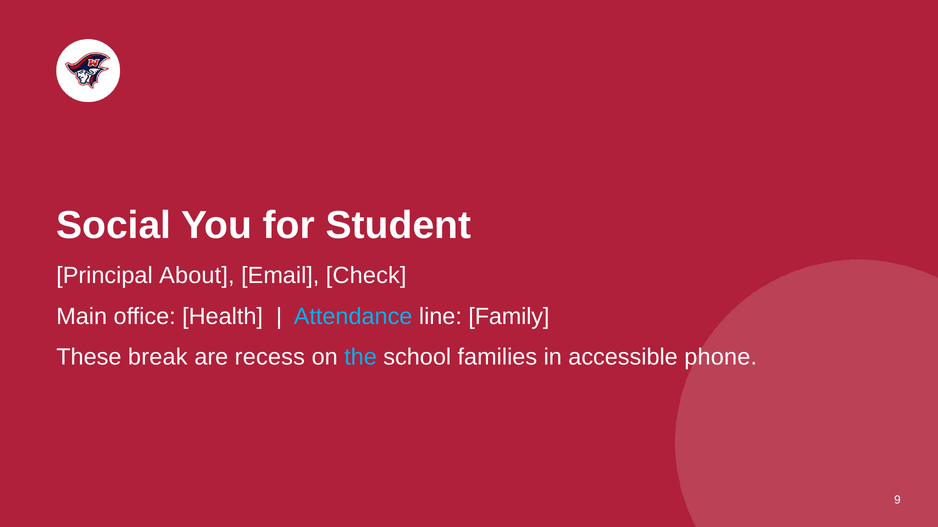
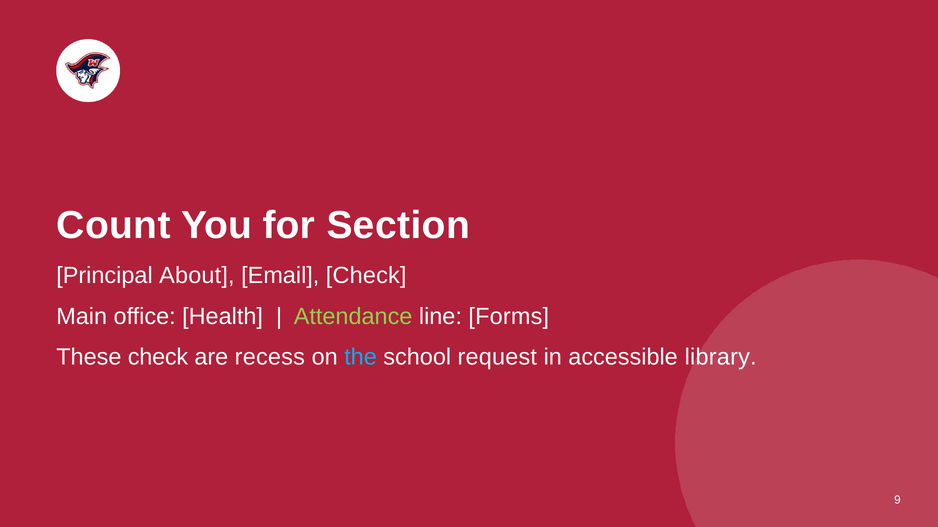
Social: Social -> Count (114, 225)
Student: Student -> Section (398, 225)
Attendance colour: light blue -> light green (353, 317)
Family: Family -> Forms (509, 317)
These break: break -> check (158, 357)
families: families -> request (497, 357)
phone: phone -> library (721, 357)
